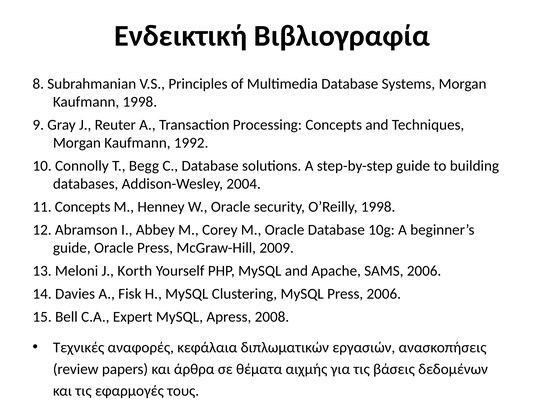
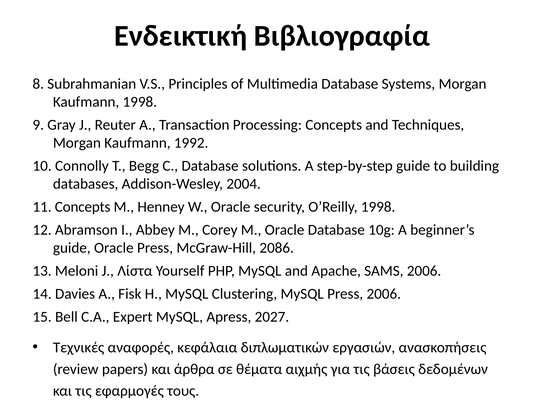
2009: 2009 -> 2086 (277, 248)
Korth: Korth -> Λίστα (135, 271)
2008: 2008 -> 2027 (272, 317)
